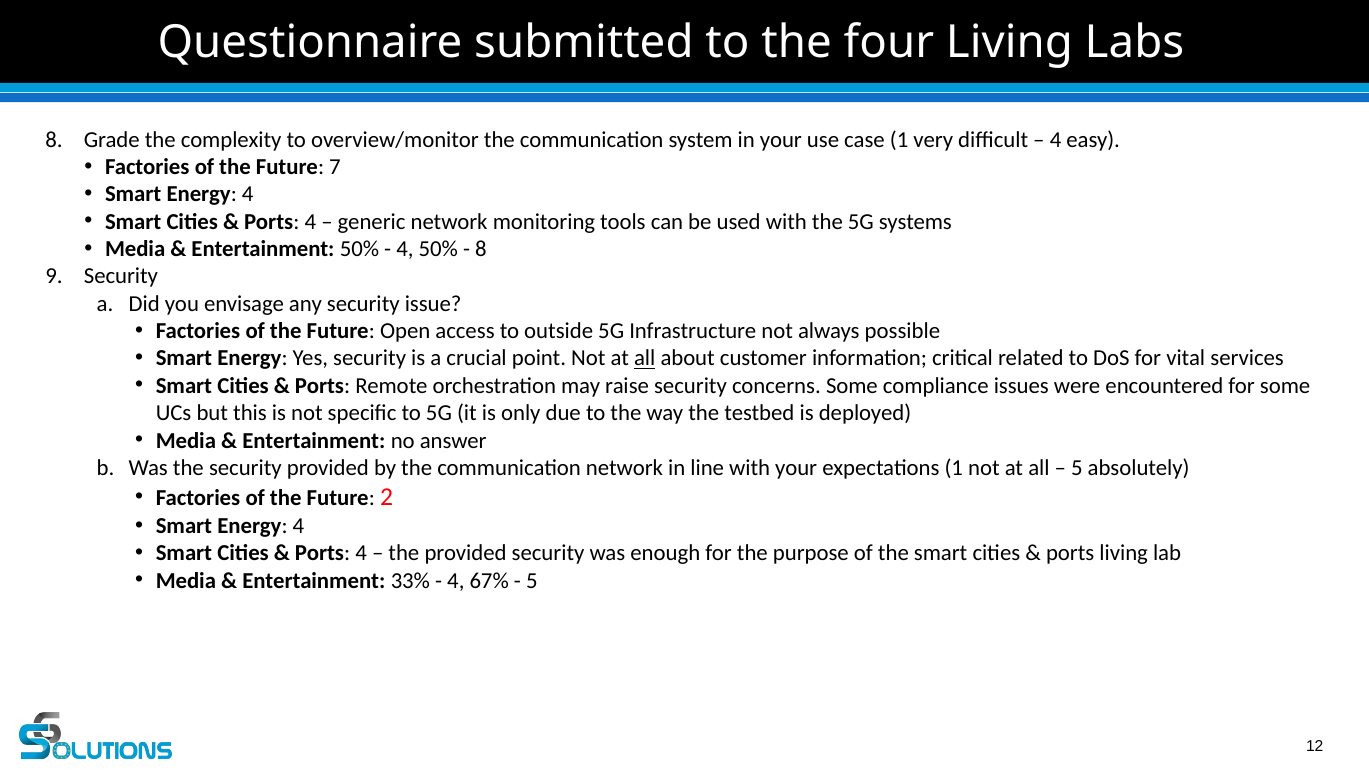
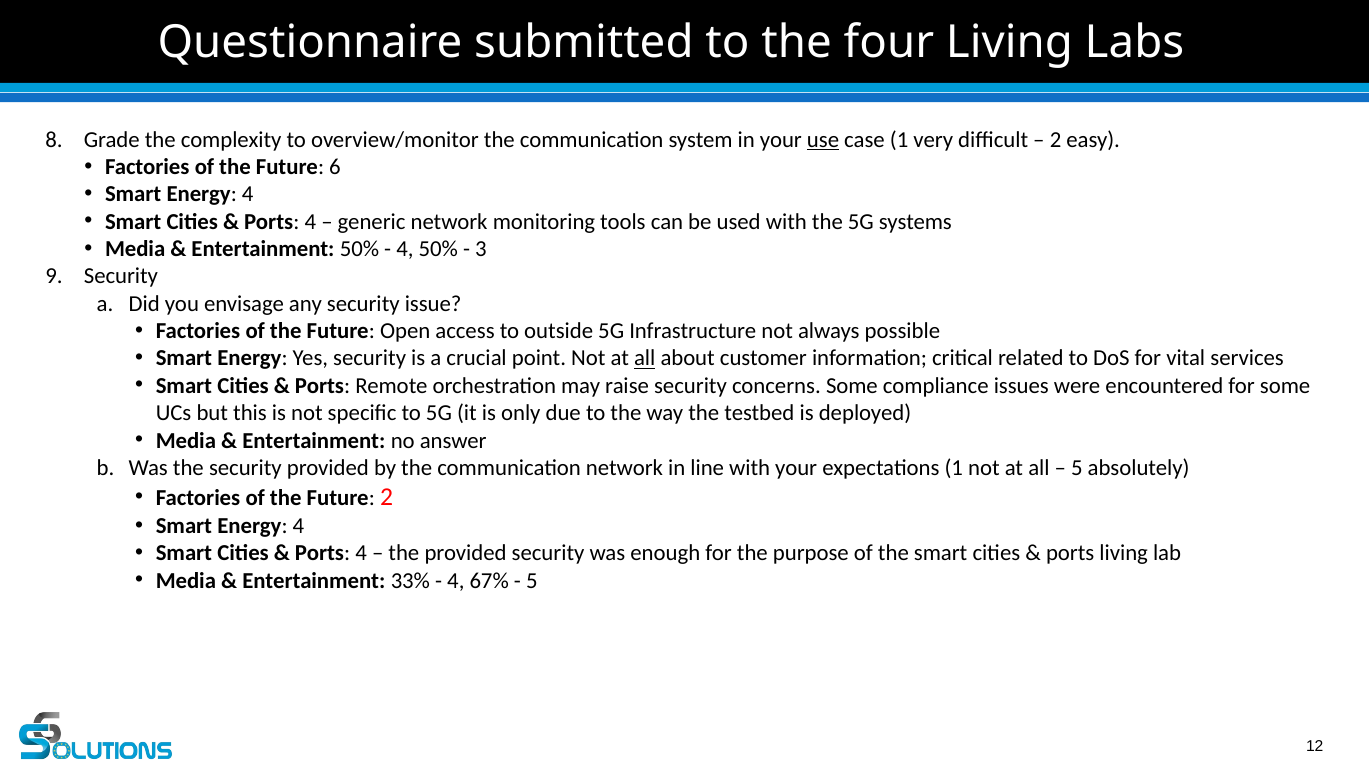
use underline: none -> present (823, 139)
4: 4 -> 2 (1056, 139)
7: 7 -> 6 (335, 167)
8: 8 -> 3 (481, 249)
